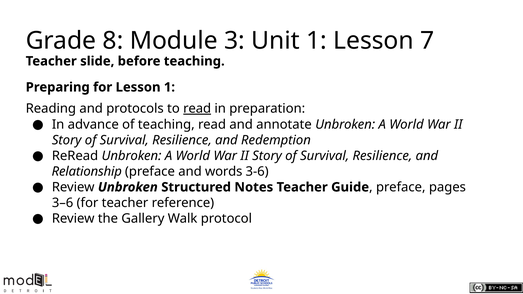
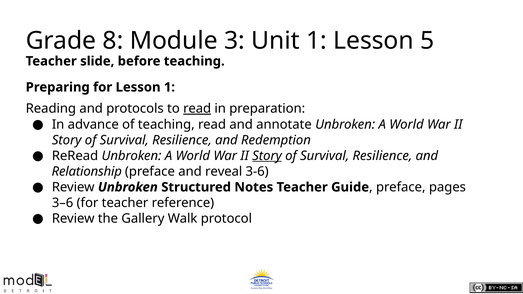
7: 7 -> 5 (427, 41)
Story underline: none -> present (267, 156)
words: words -> reveal (224, 172)
